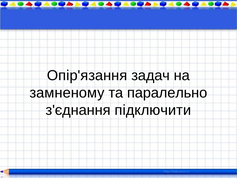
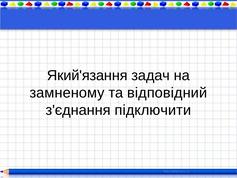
Опір'язання: Опір'язання -> Який'язання (87, 75)
паралельно: паралельно -> відповідний (167, 93)
